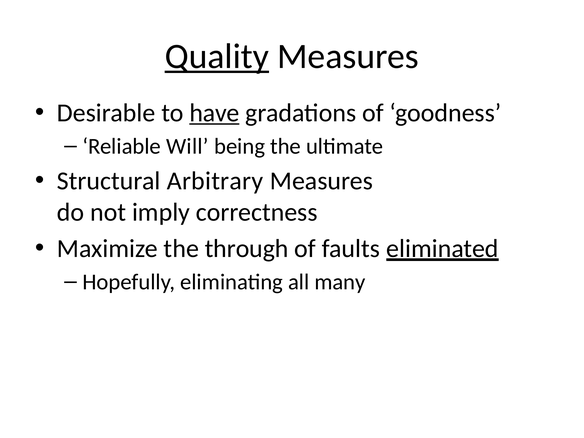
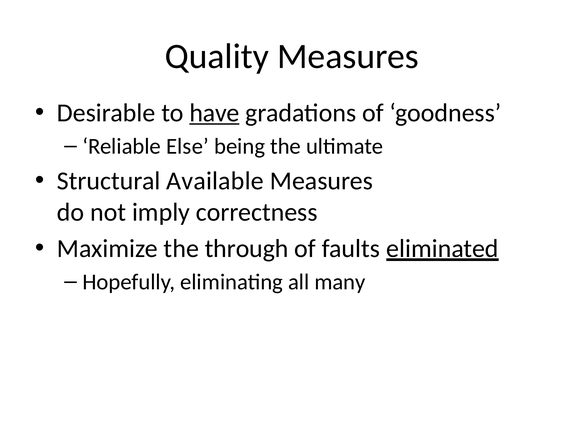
Quality underline: present -> none (217, 57)
Will: Will -> Else (187, 146)
Arbitrary: Arbitrary -> Available (215, 181)
